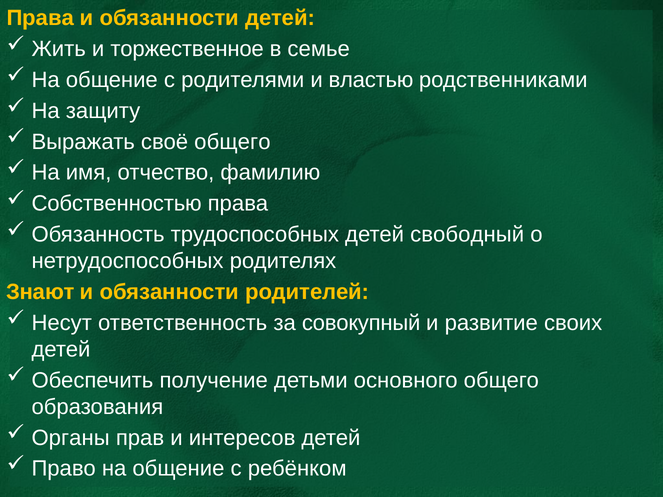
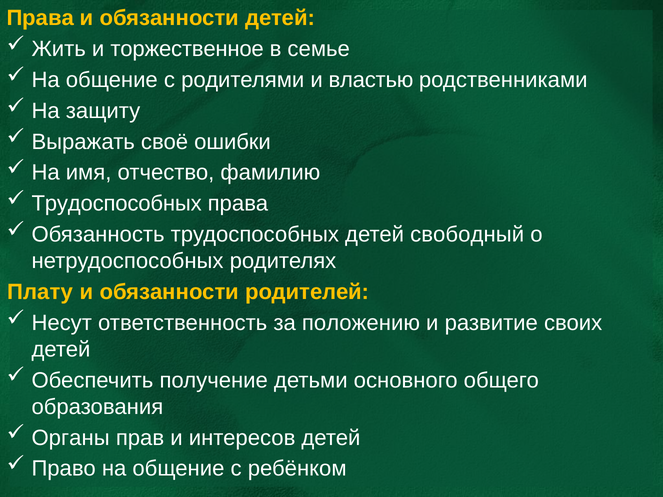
своё общего: общего -> ошибки (232, 142)
Собственностью: Собственностью -> Трудоспособных (117, 204)
Знают: Знают -> Плату (40, 292)
совокупный: совокупный -> положению (361, 323)
